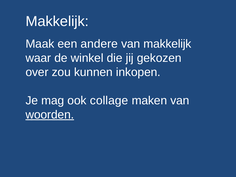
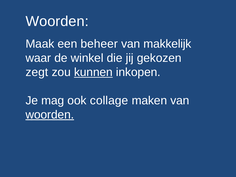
Makkelijk: Makkelijk -> Woorden (57, 21)
andere: andere -> beheer (99, 44)
over: over -> zegt (37, 72)
kunnen underline: none -> present (93, 72)
